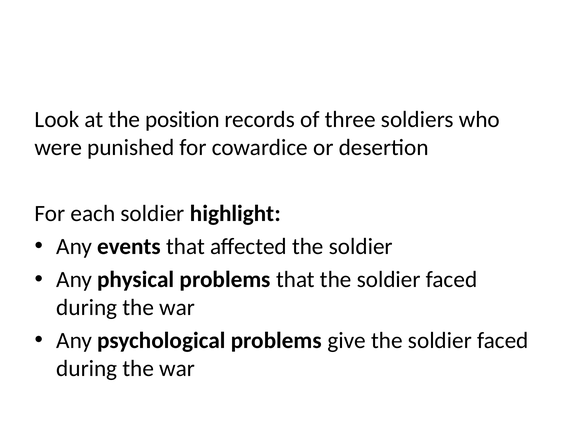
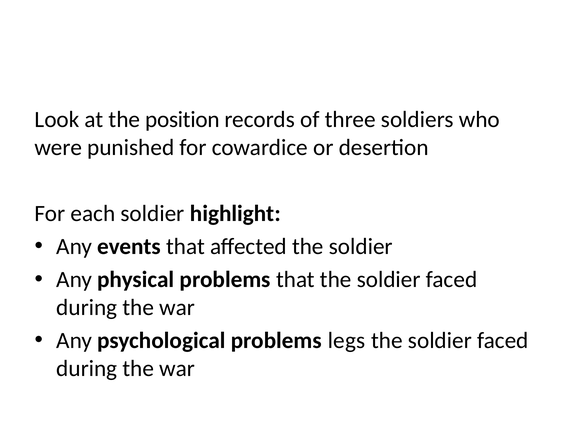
give: give -> legs (347, 340)
